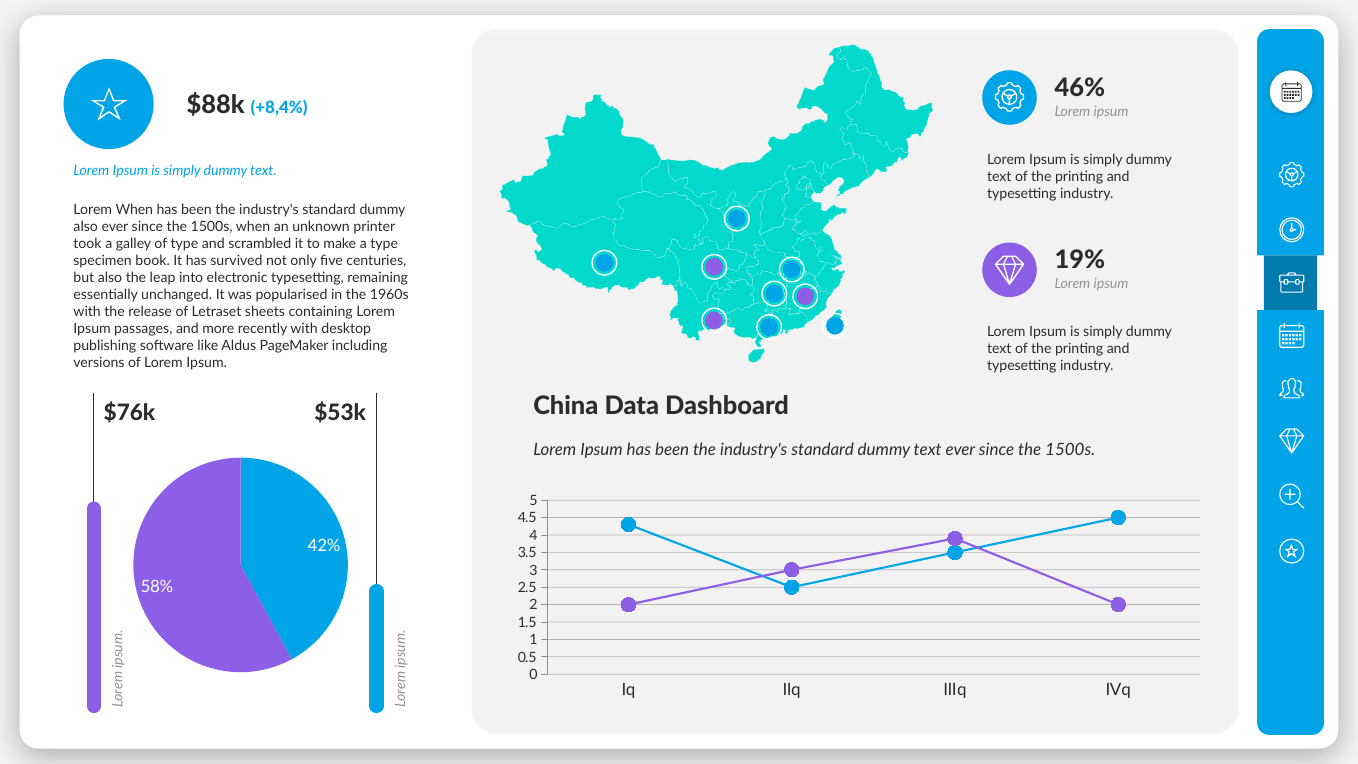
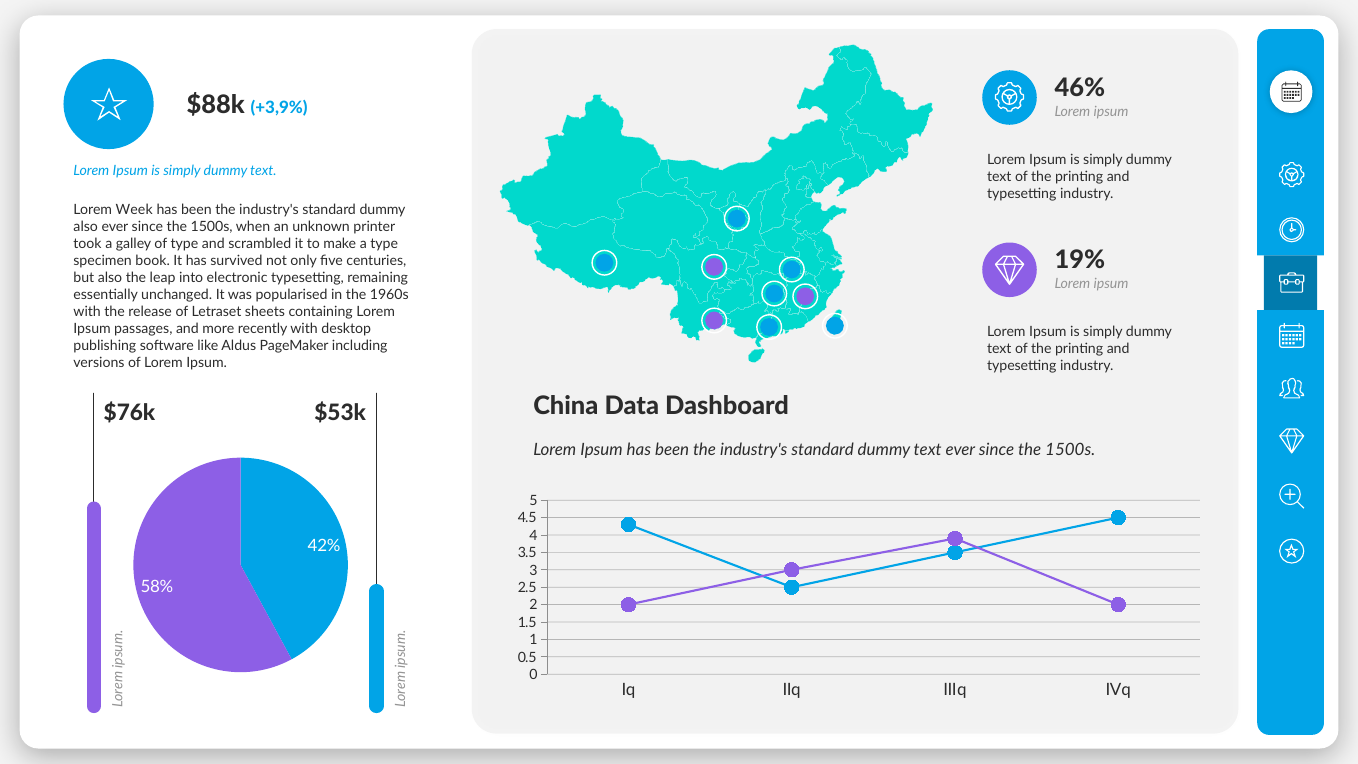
+8,4%: +8,4% -> +3,9% (279, 107)
Lorem When: When -> Week (134, 209)
